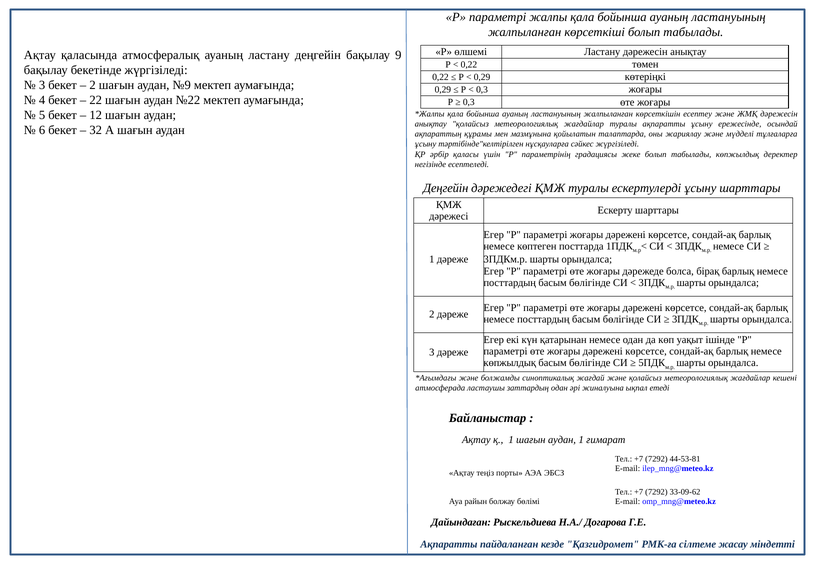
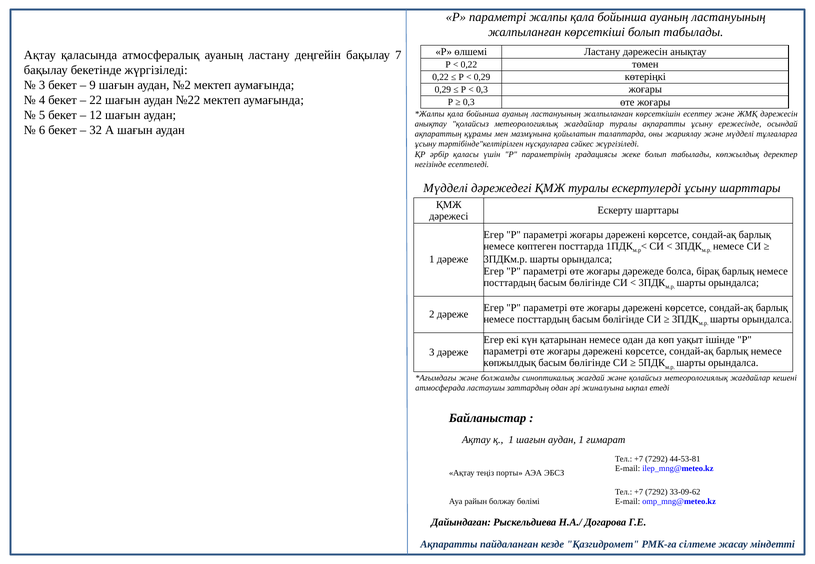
9: 9 -> 7 (398, 55)
2: 2 -> 9 (93, 85)
№9: №9 -> №2 (182, 85)
Деңгейін: Деңгейін -> Мүдделі (446, 188)
